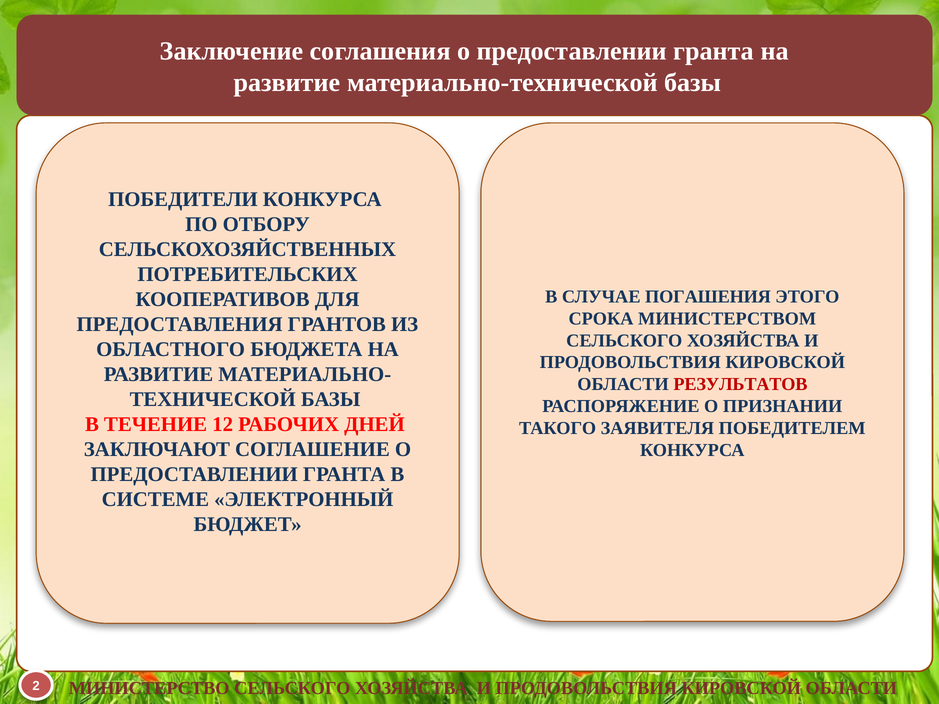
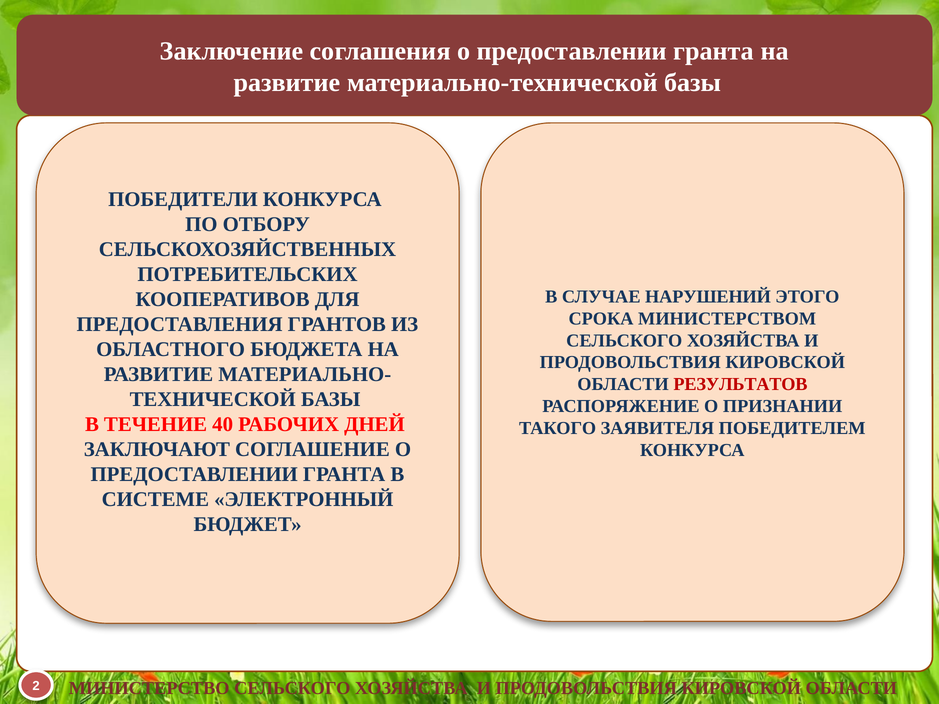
ПОГАШЕНИЯ: ПОГАШЕНИЯ -> НАРУШЕНИЙ (708, 297)
12: 12 -> 40 (223, 425)
